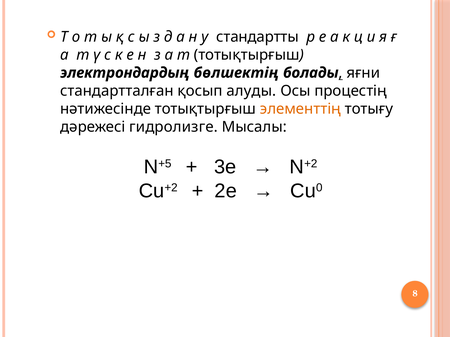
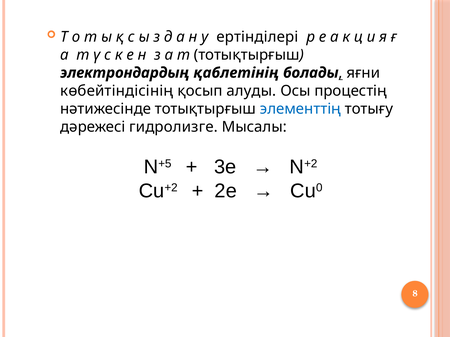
стандартты: стандартты -> ертінділері (257, 37)
бөлшектің: бөлшектің -> қаблетінің (236, 73)
стандартталған: стандартталған -> көбейтіндісінің (117, 91)
элементтiң colour: orange -> blue (301, 109)
